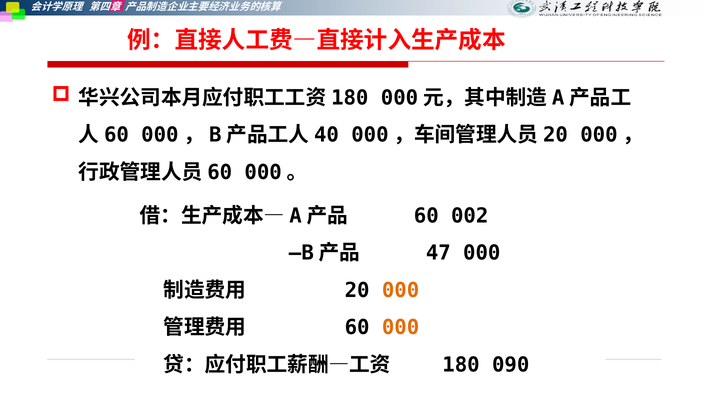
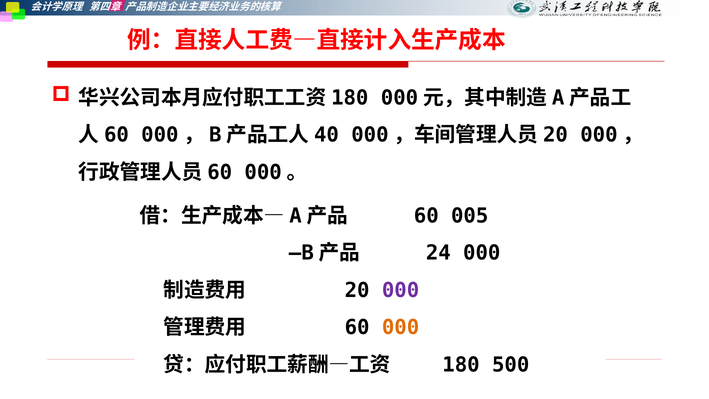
002: 002 -> 005 (470, 216)
47: 47 -> 24 (438, 253)
000 colour: orange -> purple (401, 290)
090: 090 -> 500 (511, 365)
